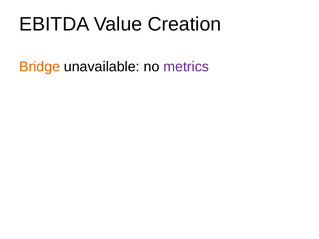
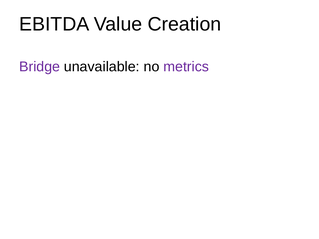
Bridge colour: orange -> purple (40, 67)
